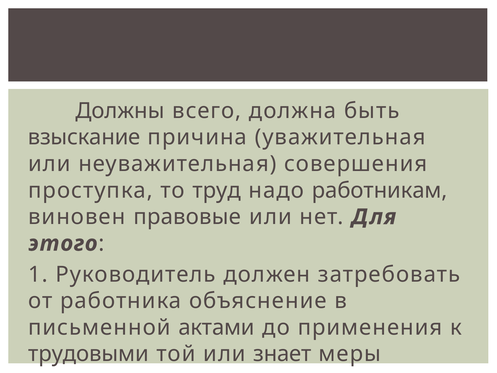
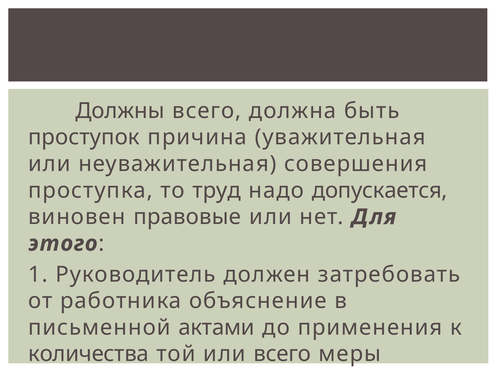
взыскание: взыскание -> проступок (84, 137)
работникам: работникам -> допускается (380, 190)
трудовыми: трудовыми -> количества (89, 354)
или знает: знает -> всего (282, 354)
